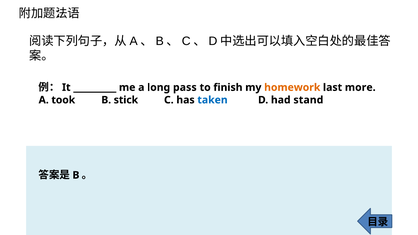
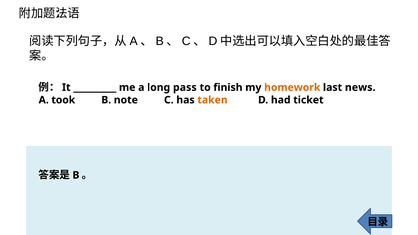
more: more -> news (360, 87)
stick: stick -> note (126, 100)
taken colour: blue -> orange (213, 100)
stand: stand -> ticket (308, 100)
